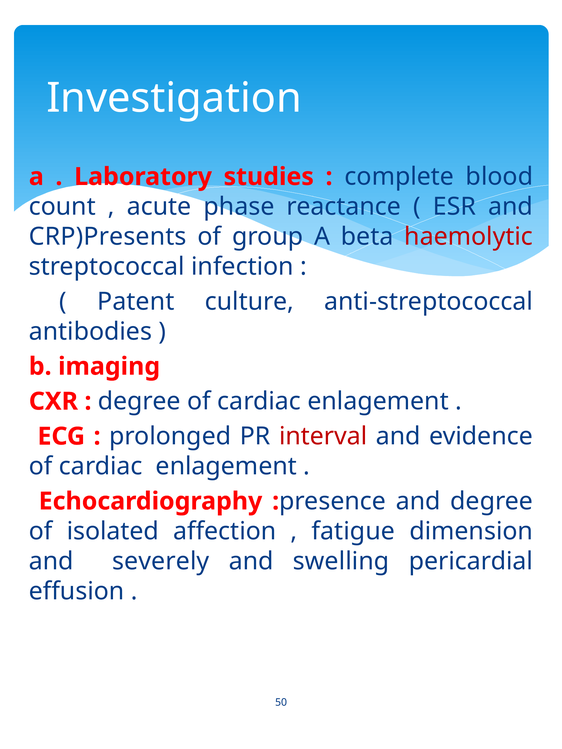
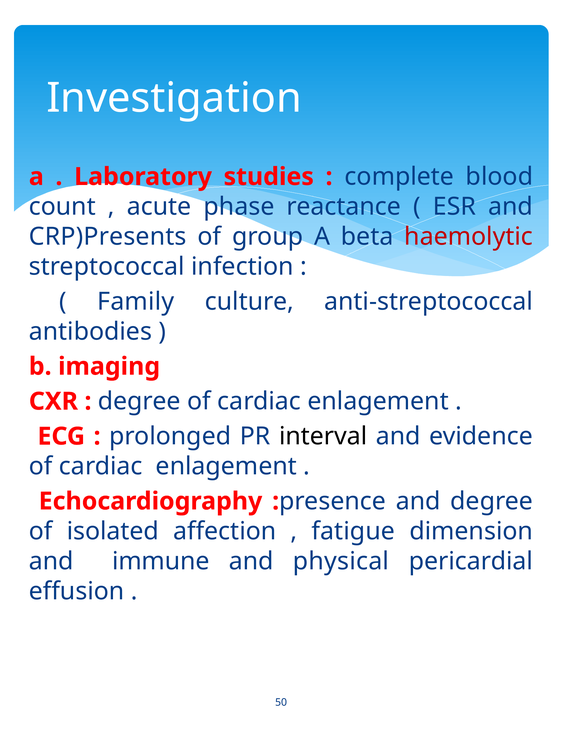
Patent: Patent -> Family (136, 302)
interval colour: red -> black (323, 437)
severely: severely -> immune (161, 561)
swelling: swelling -> physical (341, 561)
